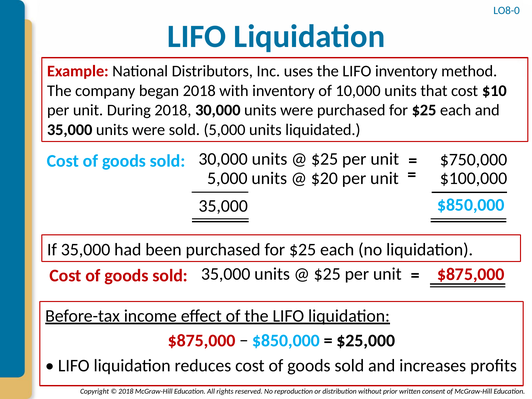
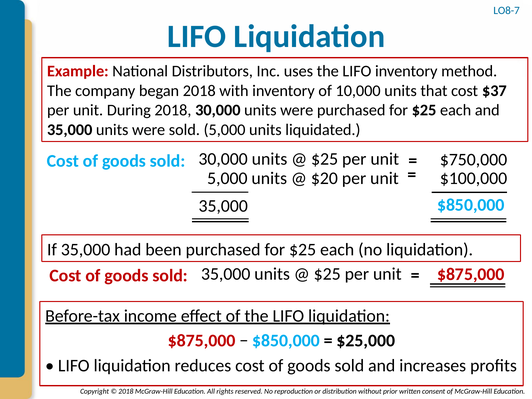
LO8-0: LO8-0 -> LO8-7 (507, 11)
$10: $10 -> $37 (494, 91)
